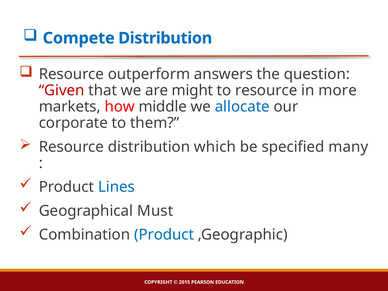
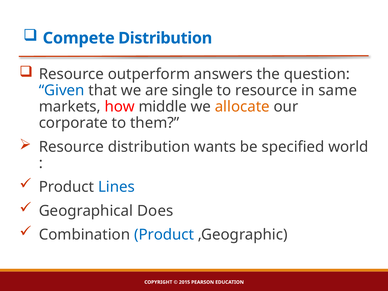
Given colour: red -> blue (62, 90)
might: might -> single (192, 90)
more: more -> same (338, 90)
allocate colour: blue -> orange (242, 107)
which: which -> wants (215, 147)
many: many -> world (348, 147)
Must: Must -> Does (155, 211)
